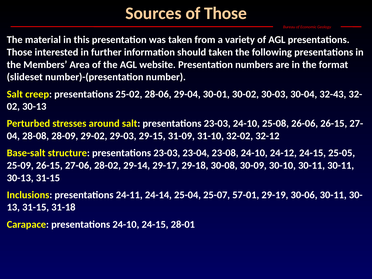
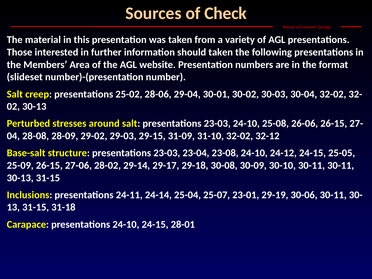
of Those: Those -> Check (226, 13)
30-04 32-43: 32-43 -> 32-02 (333, 94)
57-01: 57-01 -> 23-01 (246, 195)
